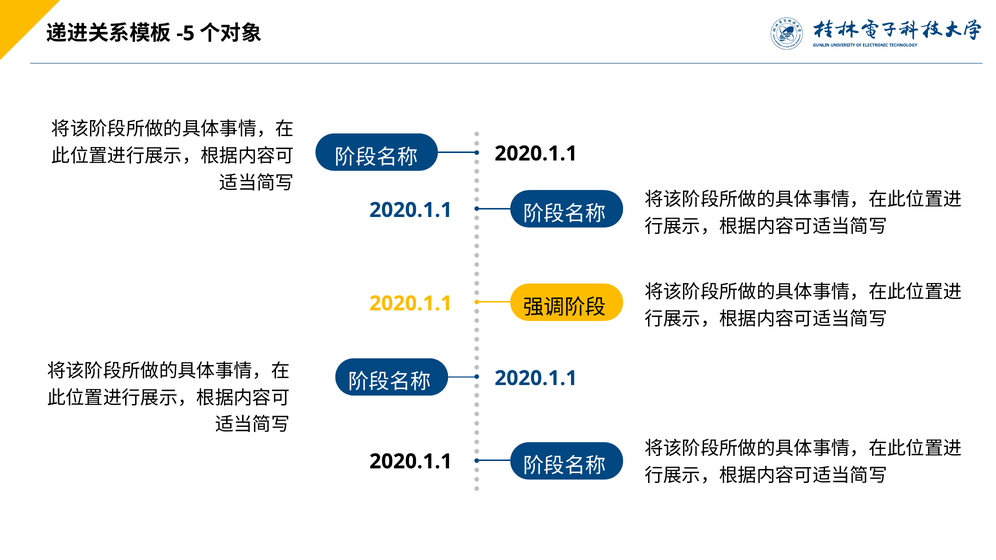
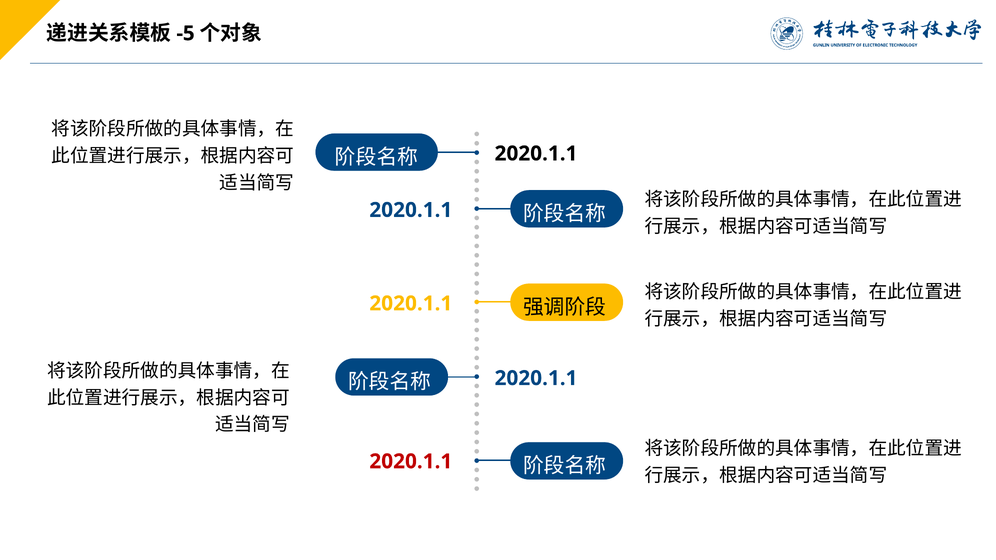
2020.1.1 colour: black -> red (411, 462)
